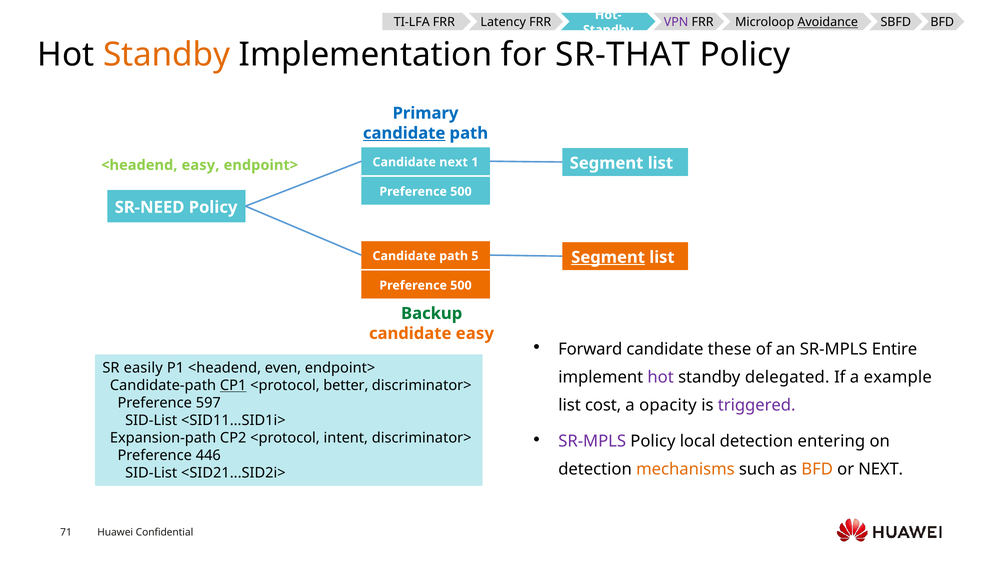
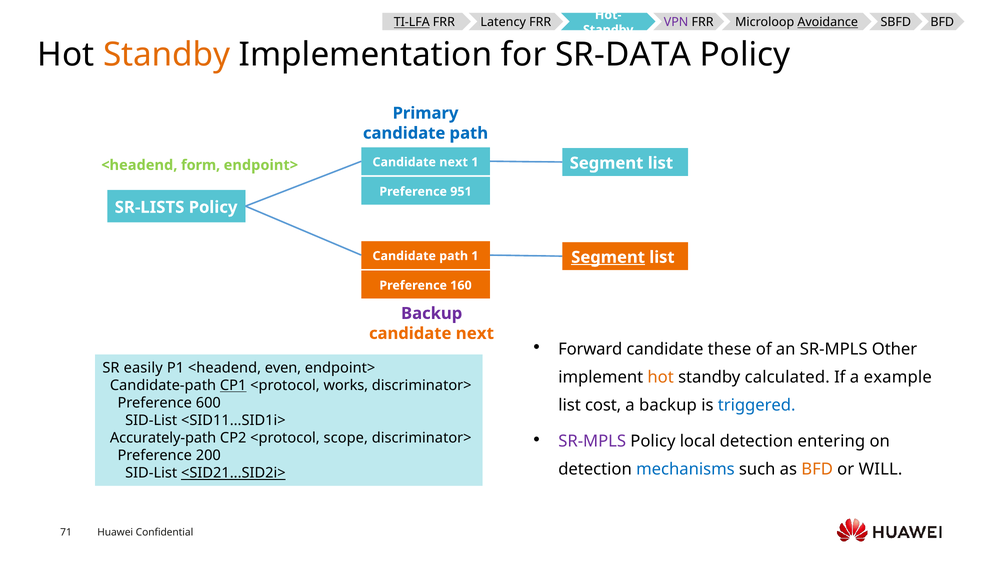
TI-LFA underline: none -> present (412, 22)
SR-THAT: SR-THAT -> SR-DATA (623, 55)
candidate underline: present -> none (404, 133)
<headend easy: easy -> form (201, 165)
500: 500 -> 951 (461, 192)
SR-NEED: SR-NEED -> SR-LISTS (150, 207)
path 5: 5 -> 1 (475, 256)
500: 500 -> 160 (461, 285)
Backup colour: green -> purple (432, 313)
easy: easy -> next (475, 333)
Entire: Entire -> Other (894, 349)
hot colour: purple -> orange (661, 377)
delegated: delegated -> calculated (787, 377)
better: better -> works (346, 385)
597: 597 -> 600 (208, 403)
a opacity: opacity -> backup (668, 405)
triggered colour: purple -> blue (757, 405)
Expansion-path: Expansion-path -> Accurately-path (163, 438)
intent: intent -> scope (346, 438)
446: 446 -> 200 (208, 456)
mechanisms colour: orange -> blue (685, 469)
or NEXT: NEXT -> WILL (881, 469)
<SID21...SID2i> underline: none -> present (233, 473)
